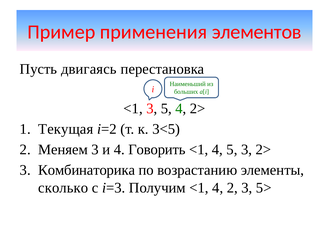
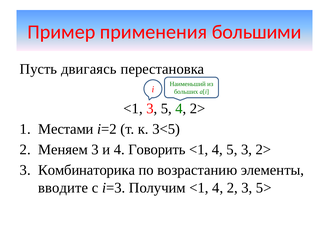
элементов: элементов -> большими (257, 32)
Текущая: Текущая -> Местами (66, 129)
сколько: сколько -> вводите (63, 187)
